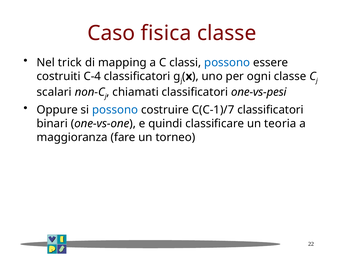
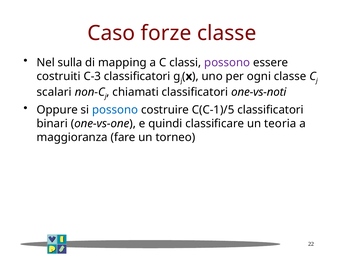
fisica: fisica -> forze (166, 33)
trick: trick -> sulla (70, 63)
possono colour: blue -> purple (227, 63)
C-4: C-4 -> C-3 (92, 76)
one-vs-pesi: one-vs-pesi -> one-vs-noti (259, 92)
C(C-1)/7: C(C-1)/7 -> C(C-1)/5 (213, 110)
